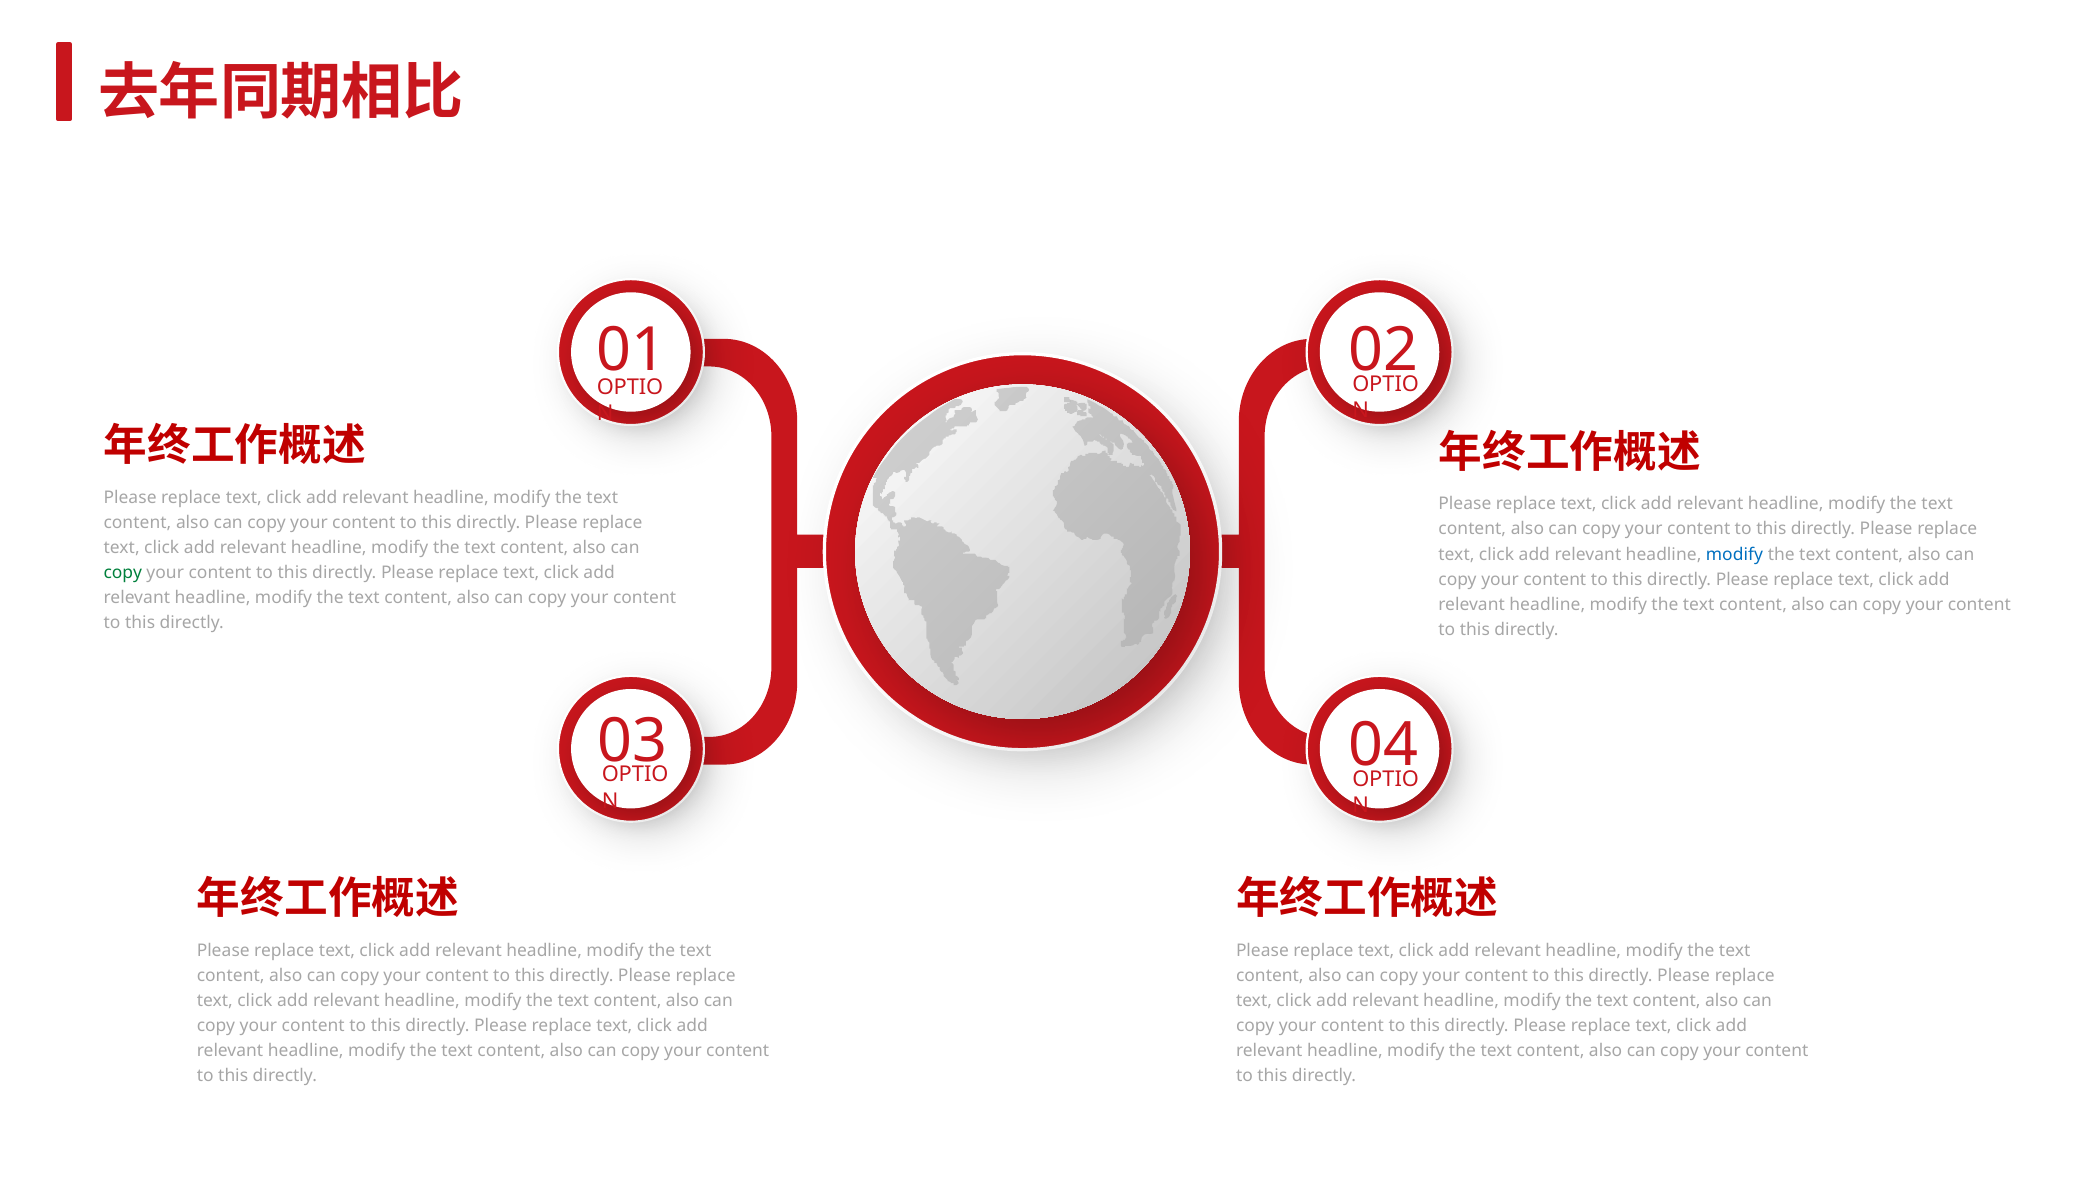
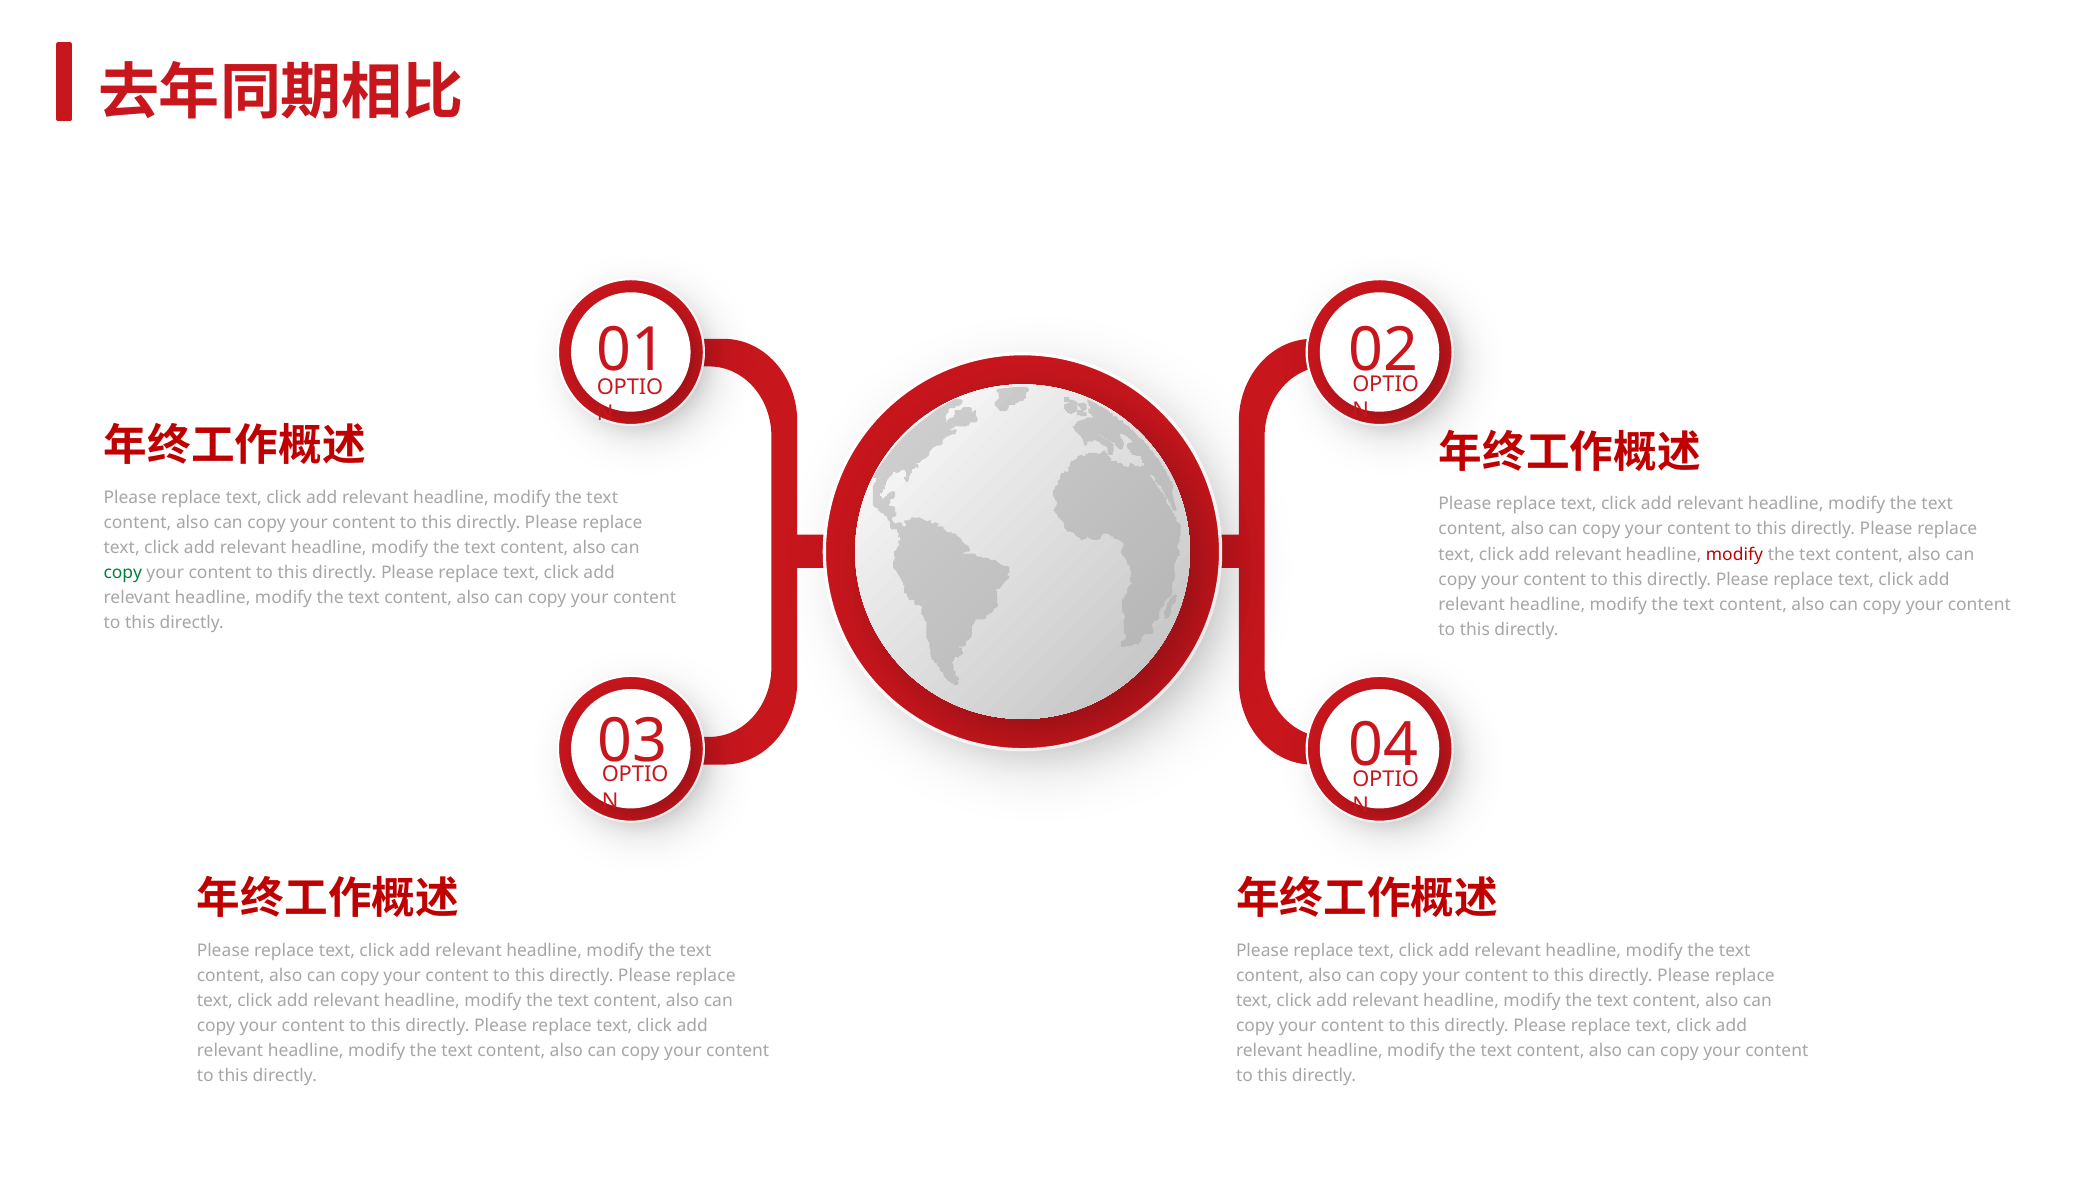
modify colour: blue -> red (1734, 555)
